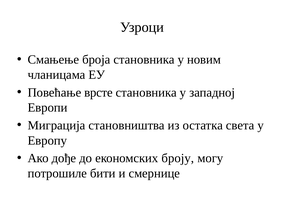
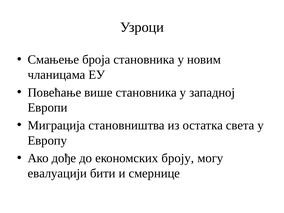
врсте: врсте -> више (98, 92)
потрошиле: потрошиле -> евалуацији (57, 173)
